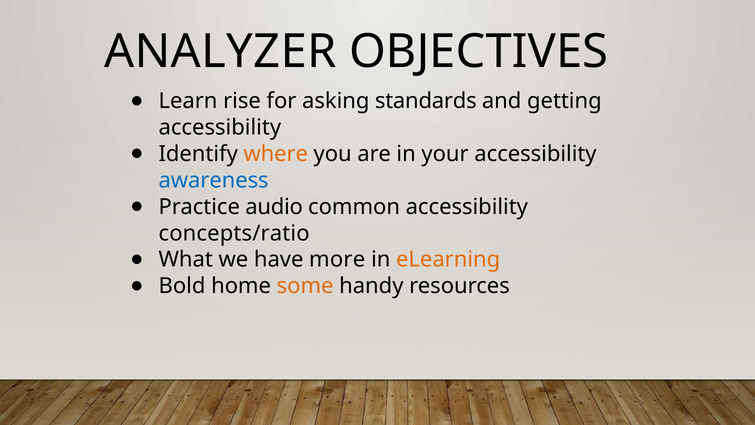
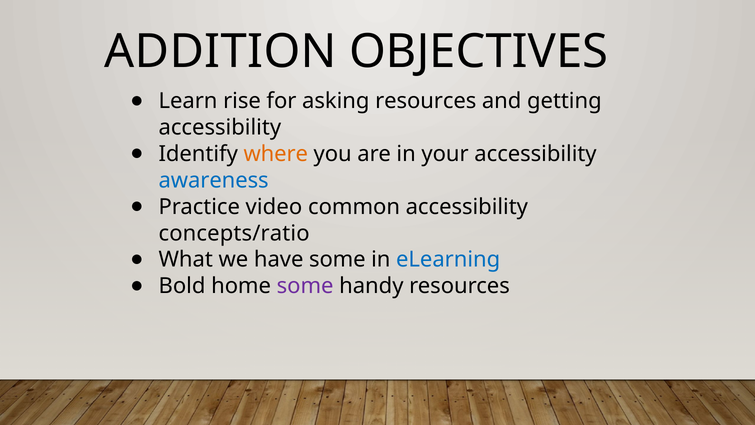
ANALYZER: ANALYZER -> ADDITION (220, 52)
asking standards: standards -> resources (426, 101)
audio: audio -> video (274, 207)
have more: more -> some (337, 260)
eLearning colour: orange -> blue (448, 260)
some colour: orange -> purple (305, 286)
